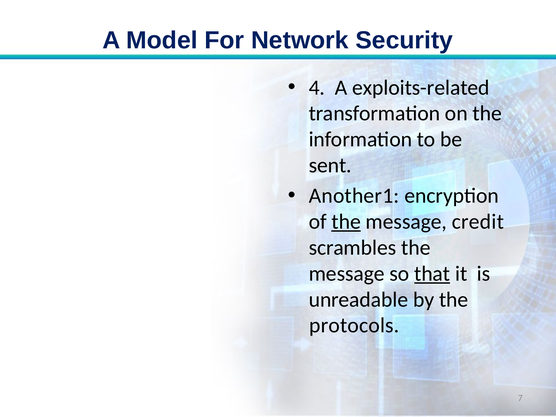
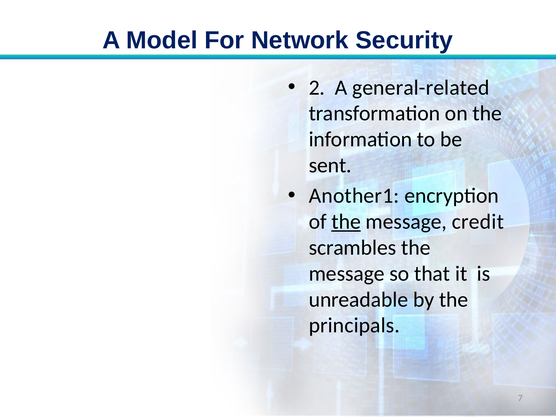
4: 4 -> 2 (317, 88)
exploits-related: exploits-related -> general-related (421, 88)
that underline: present -> none (432, 274)
protocols: protocols -> principals (354, 326)
